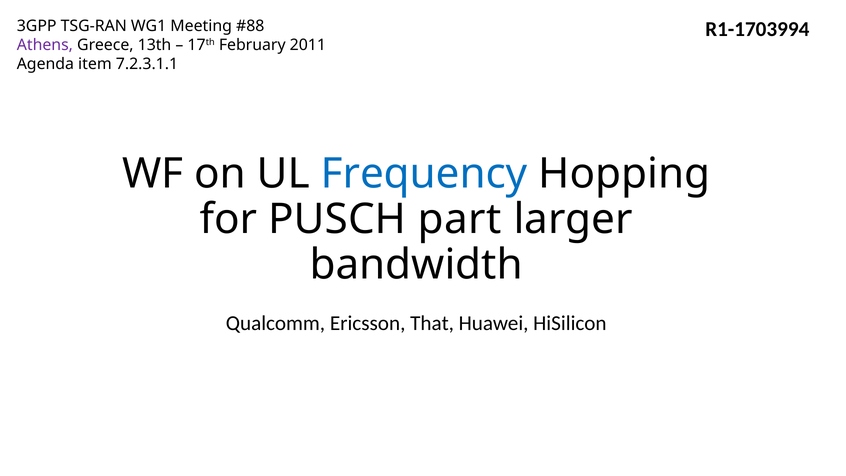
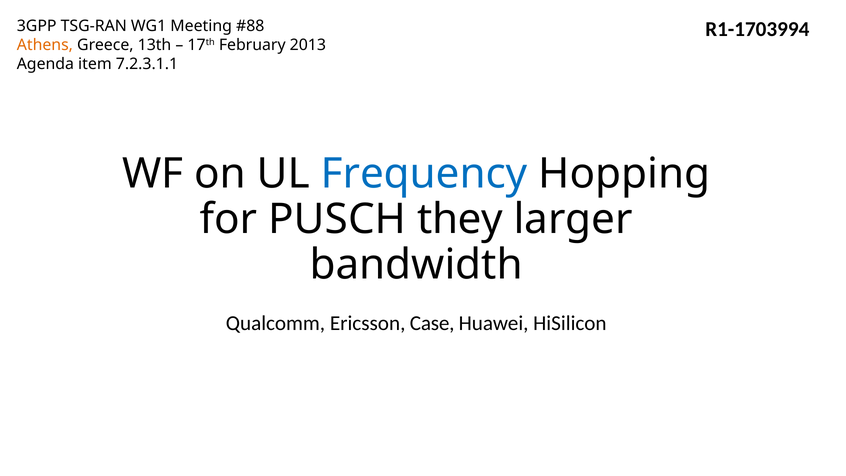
Athens colour: purple -> orange (45, 45)
2011: 2011 -> 2013 (308, 45)
part: part -> they (460, 219)
That: That -> Case (432, 323)
